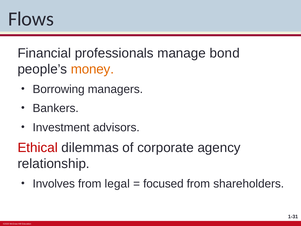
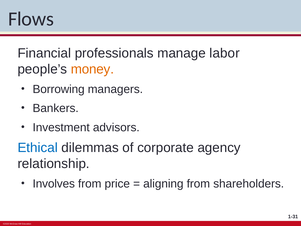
bond: bond -> labor (225, 53)
Ethical colour: red -> blue (38, 147)
legal: legal -> price (117, 183)
focused: focused -> aligning (163, 183)
